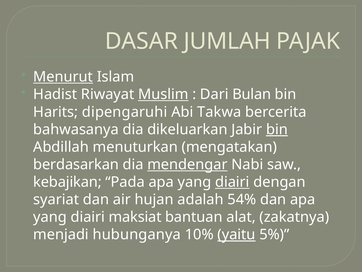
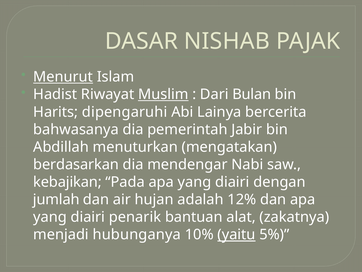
JUMLAH: JUMLAH -> NISHAB (227, 41)
Takwa: Takwa -> Lainya (219, 112)
dikeluarkan: dikeluarkan -> pemerintah (187, 129)
bin underline: present -> none (277, 129)
mendengar underline: present -> none (187, 164)
diairi underline: present -> none (232, 182)
syariat: syariat -> jumlah (56, 199)
54%: 54% -> 12% (242, 199)
maksiat: maksiat -> penarik (135, 217)
